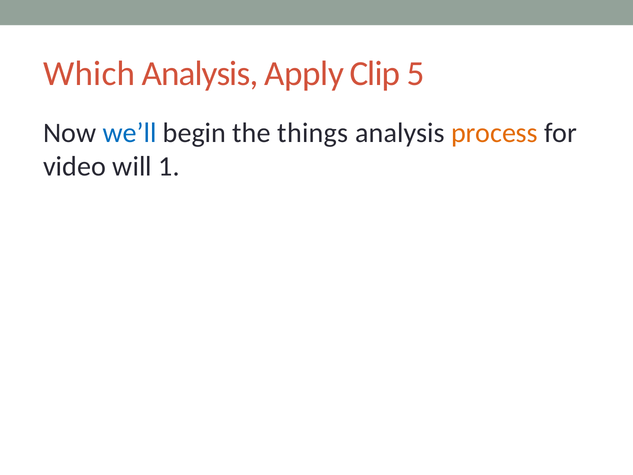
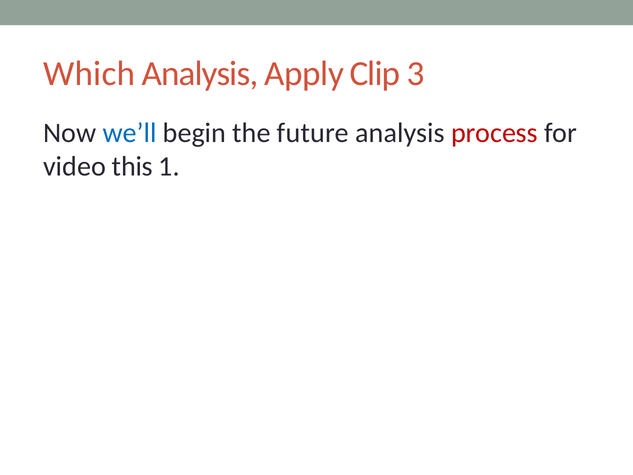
5: 5 -> 3 (415, 74)
things: things -> future (313, 133)
process colour: orange -> red (494, 133)
will: will -> this (132, 167)
